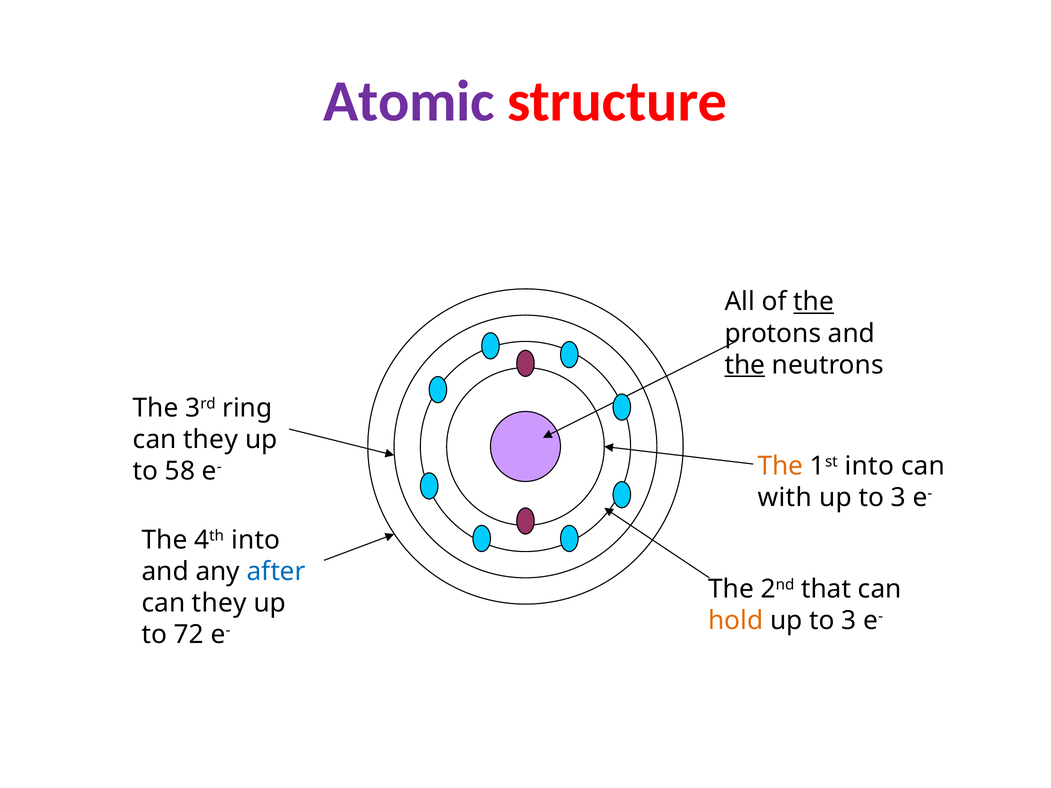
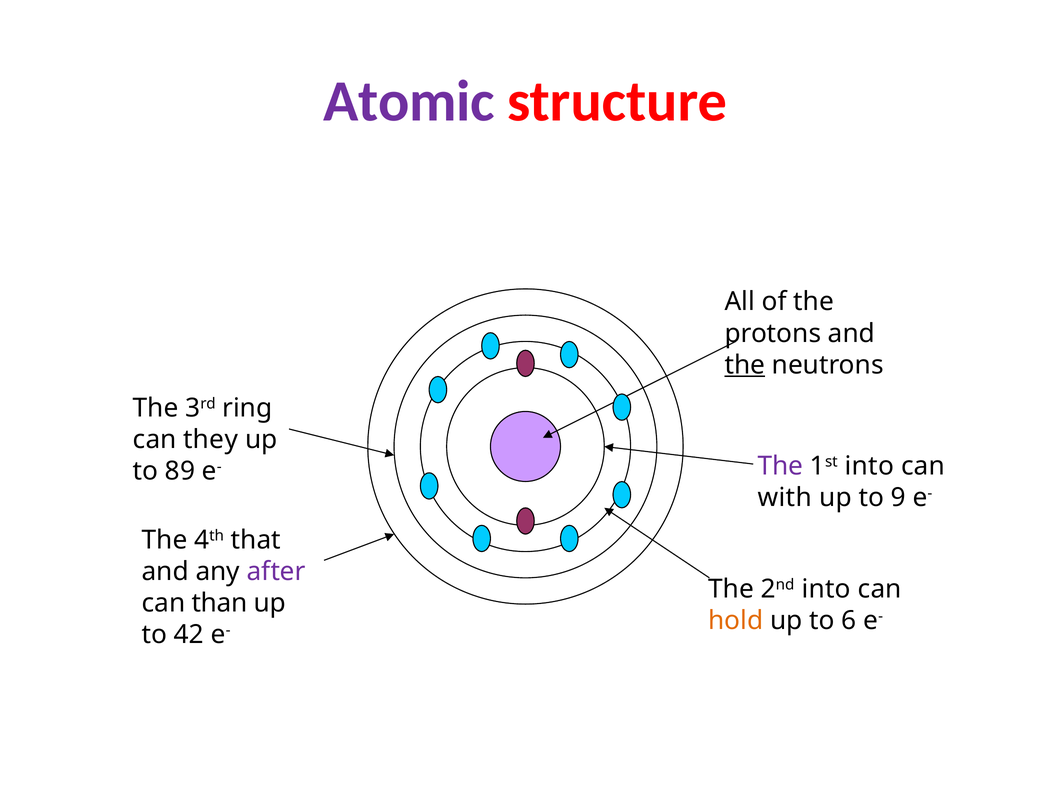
the underline: present -> none (814, 302)
The colour: orange -> purple (780, 466)
58: 58 -> 89 (180, 471)
3: 3 -> 9 (898, 498)
4th into: into -> that (256, 540)
after colour: blue -> purple (276, 572)
2nd that: that -> into (826, 589)
they: they -> than (220, 603)
3: 3 -> 6 (849, 621)
72: 72 -> 42 (189, 635)
